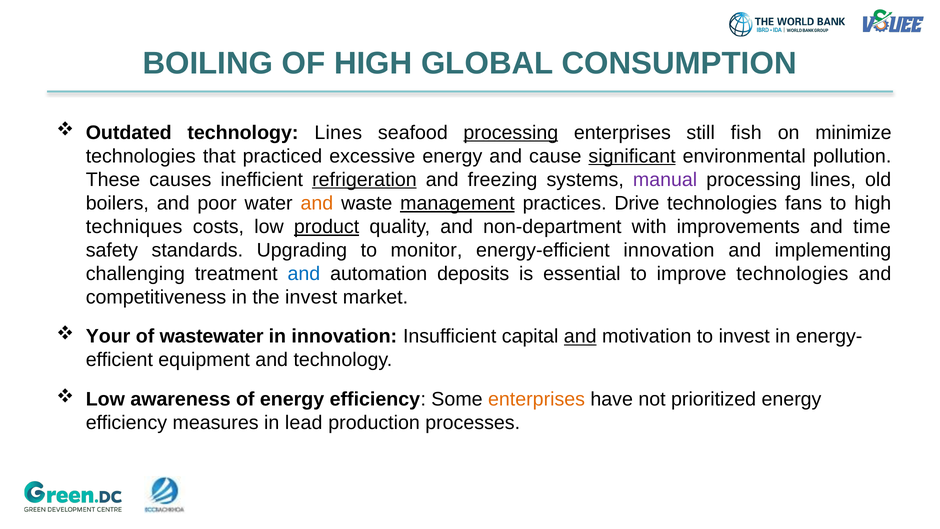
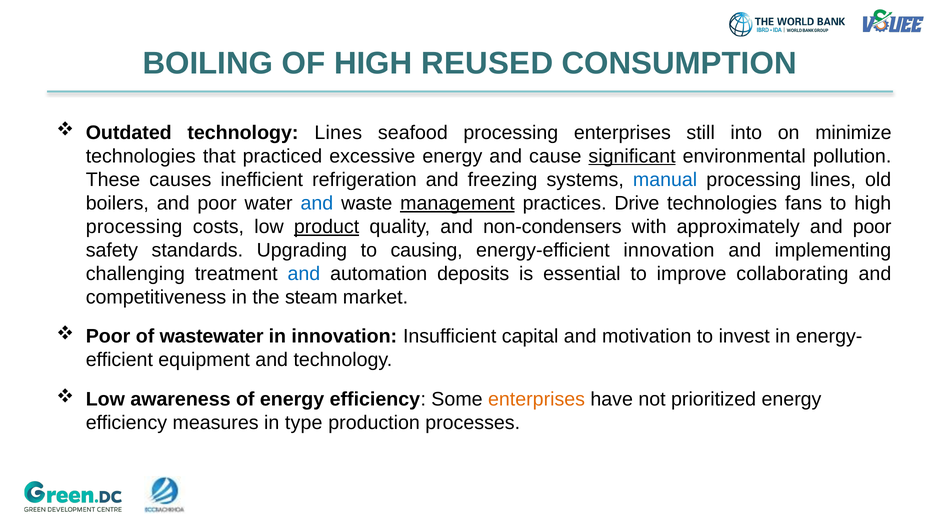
GLOBAL: GLOBAL -> REUSED (487, 64)
processing underline: present -> none (511, 133)
fish: fish -> into (746, 133)
refrigeration underline: present -> none (364, 180)
manual colour: purple -> blue (665, 180)
and colour: orange -> blue (317, 203)
techniques: techniques -> processing (134, 227)
non-department: non-department -> non-condensers (552, 227)
improvements: improvements -> approximately (738, 227)
time: time -> poor (872, 227)
monitor: monitor -> causing (427, 250)
improve technologies: technologies -> collaborating (792, 274)
the invest: invest -> steam (311, 297)
Your: Your -> Poor (108, 336)
and underline: present -> none (580, 336)
lead: lead -> type (304, 423)
